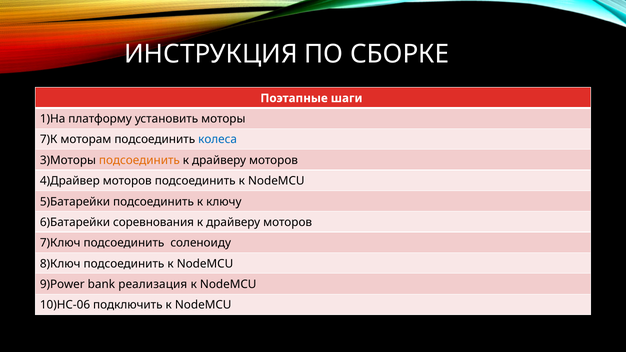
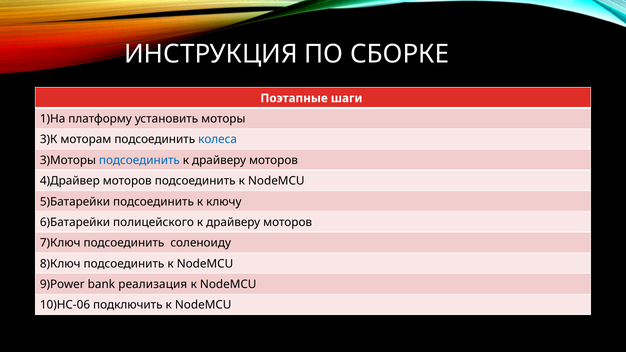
7)К: 7)К -> 3)К (49, 140)
подсоединить colour: orange -> blue (139, 160)
соревнования: соревнования -> полицейского (154, 222)
